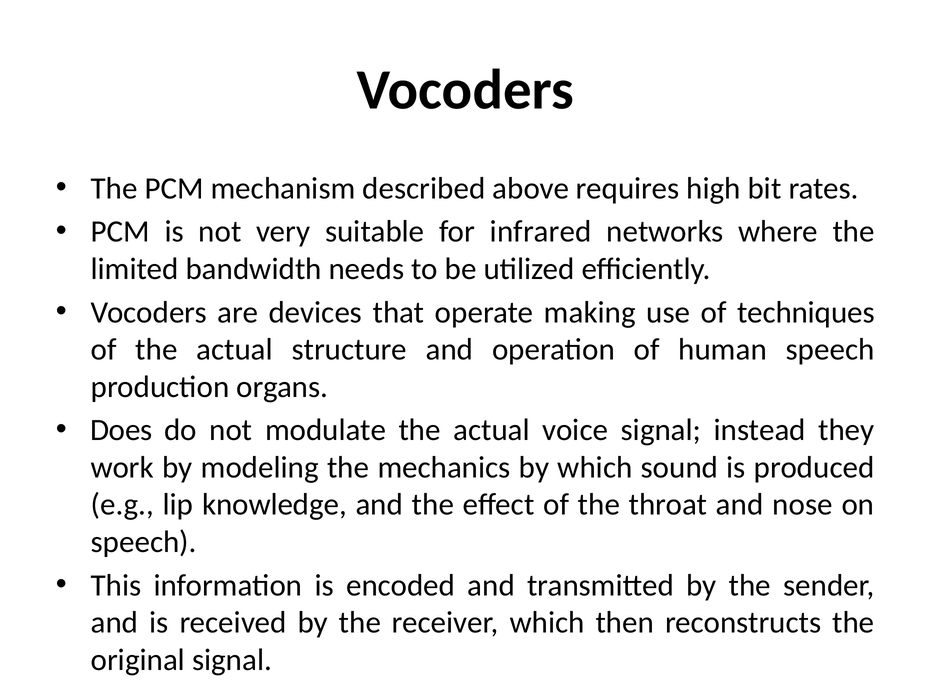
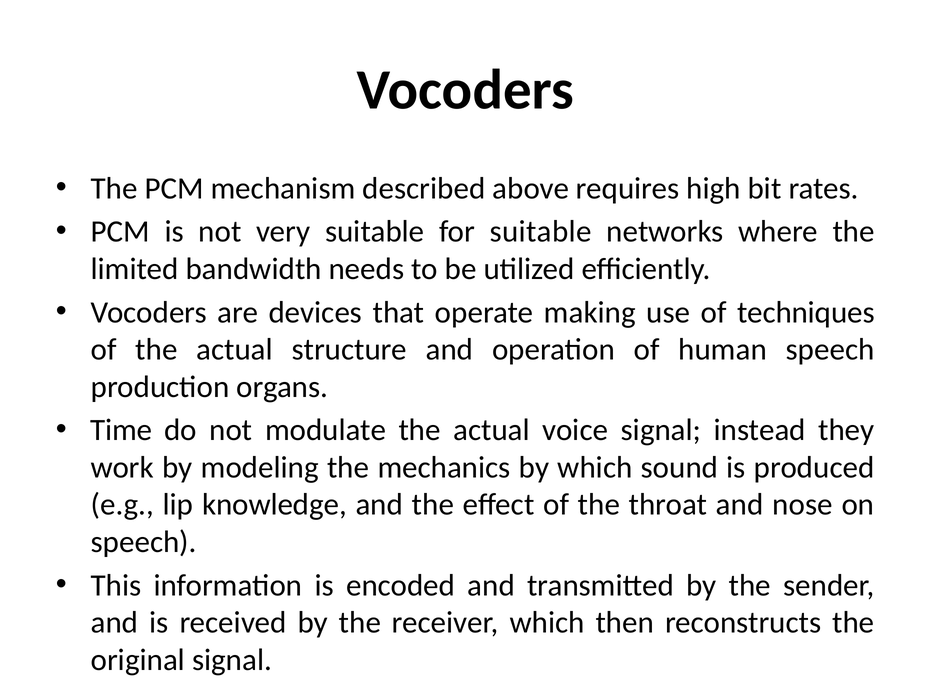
for infrared: infrared -> suitable (541, 232)
Does: Does -> Time (121, 430)
